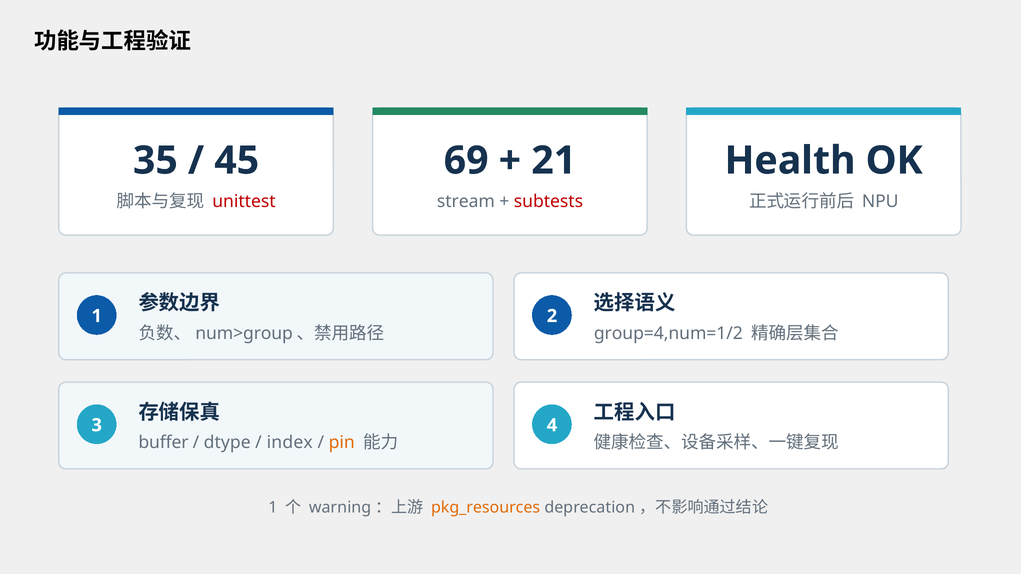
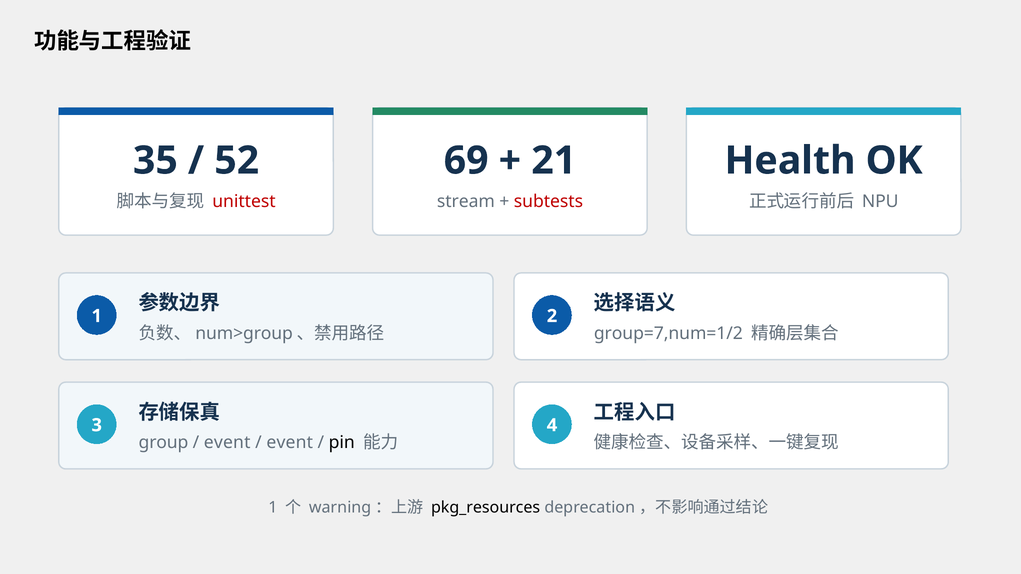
45: 45 -> 52 (237, 161)
group=4,num=1/2: group=4,num=1/2 -> group=7,num=1/2 (668, 333)
buffer: buffer -> group (163, 443)
dtype: dtype -> event (227, 443)
index: index -> event (290, 443)
pin colour: orange -> black (342, 443)
pkg_resources colour: orange -> black (486, 508)
